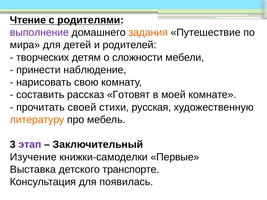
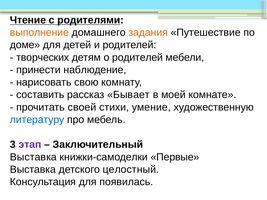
выполнение colour: purple -> orange (39, 33)
мира: мира -> доме (25, 45)
о сложности: сложности -> родителей (138, 57)
Готовят: Готовят -> Бывает (128, 95)
русская: русская -> умение (151, 107)
литературу colour: orange -> blue (37, 120)
Изучение: Изучение -> Выставка (33, 157)
транспорте: транспорте -> целостный (131, 170)
